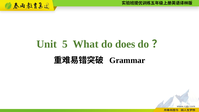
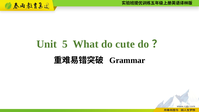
does: does -> cute (125, 44)
